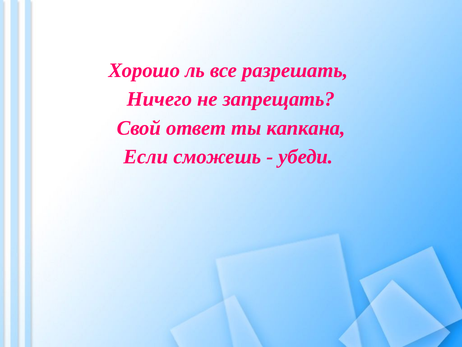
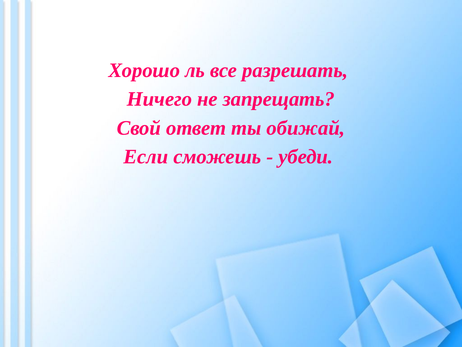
капкана: капкана -> обижай (306, 128)
